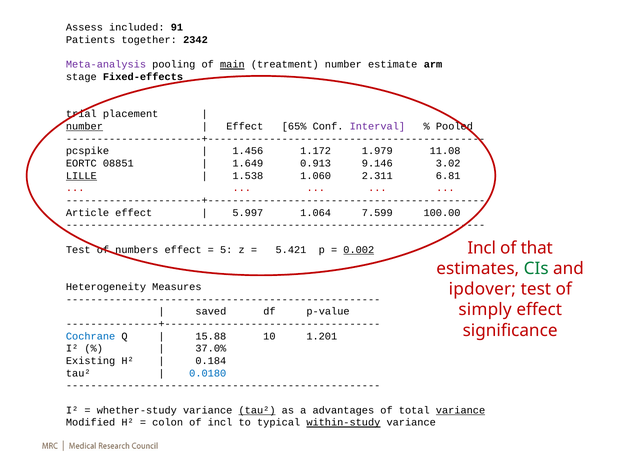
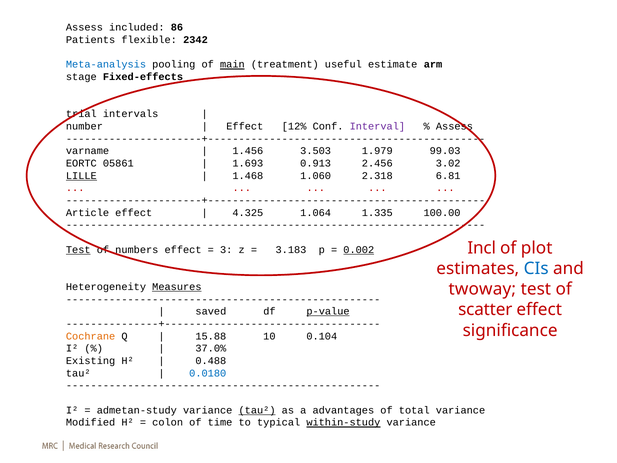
91: 91 -> 86 (177, 27)
together: together -> flexible (149, 40)
Meta-analysis colour: purple -> blue (106, 65)
treatment number: number -> useful (343, 65)
placement: placement -> intervals (131, 114)
number underline: present -> none (84, 126)
65%: 65% -> 12% (294, 126)
Pooled: Pooled -> Assess (454, 126)
pcspike: pcspike -> varname (88, 151)
1.172: 1.172 -> 3.503 (316, 151)
11.08: 11.08 -> 99.03 (445, 151)
08851: 08851 -> 05861 (118, 163)
1.649: 1.649 -> 1.693 (248, 163)
9.146: 9.146 -> 2.456 (377, 163)
1.538: 1.538 -> 1.468 (248, 176)
2.311: 2.311 -> 2.318 (377, 176)
5.997: 5.997 -> 4.325 (248, 213)
7.599: 7.599 -> 1.335 (377, 213)
that: that -> plot (537, 248)
Test underline: none -> present (78, 250)
5: 5 -> 3 (226, 250)
5.421: 5.421 -> 3.183 (291, 250)
CIs colour: green -> blue (536, 268)
Measures underline: none -> present (177, 287)
ipdover: ipdover -> twoway (482, 289)
simply: simply -> scatter (485, 310)
p-value underline: none -> present (328, 311)
Cochrane colour: blue -> orange (91, 336)
1.201: 1.201 -> 0.104 (322, 336)
0.184: 0.184 -> 0.488 (211, 361)
whether-study: whether-study -> admetan-study (137, 410)
variance underline: present -> none (461, 410)
of incl: incl -> time (220, 422)
